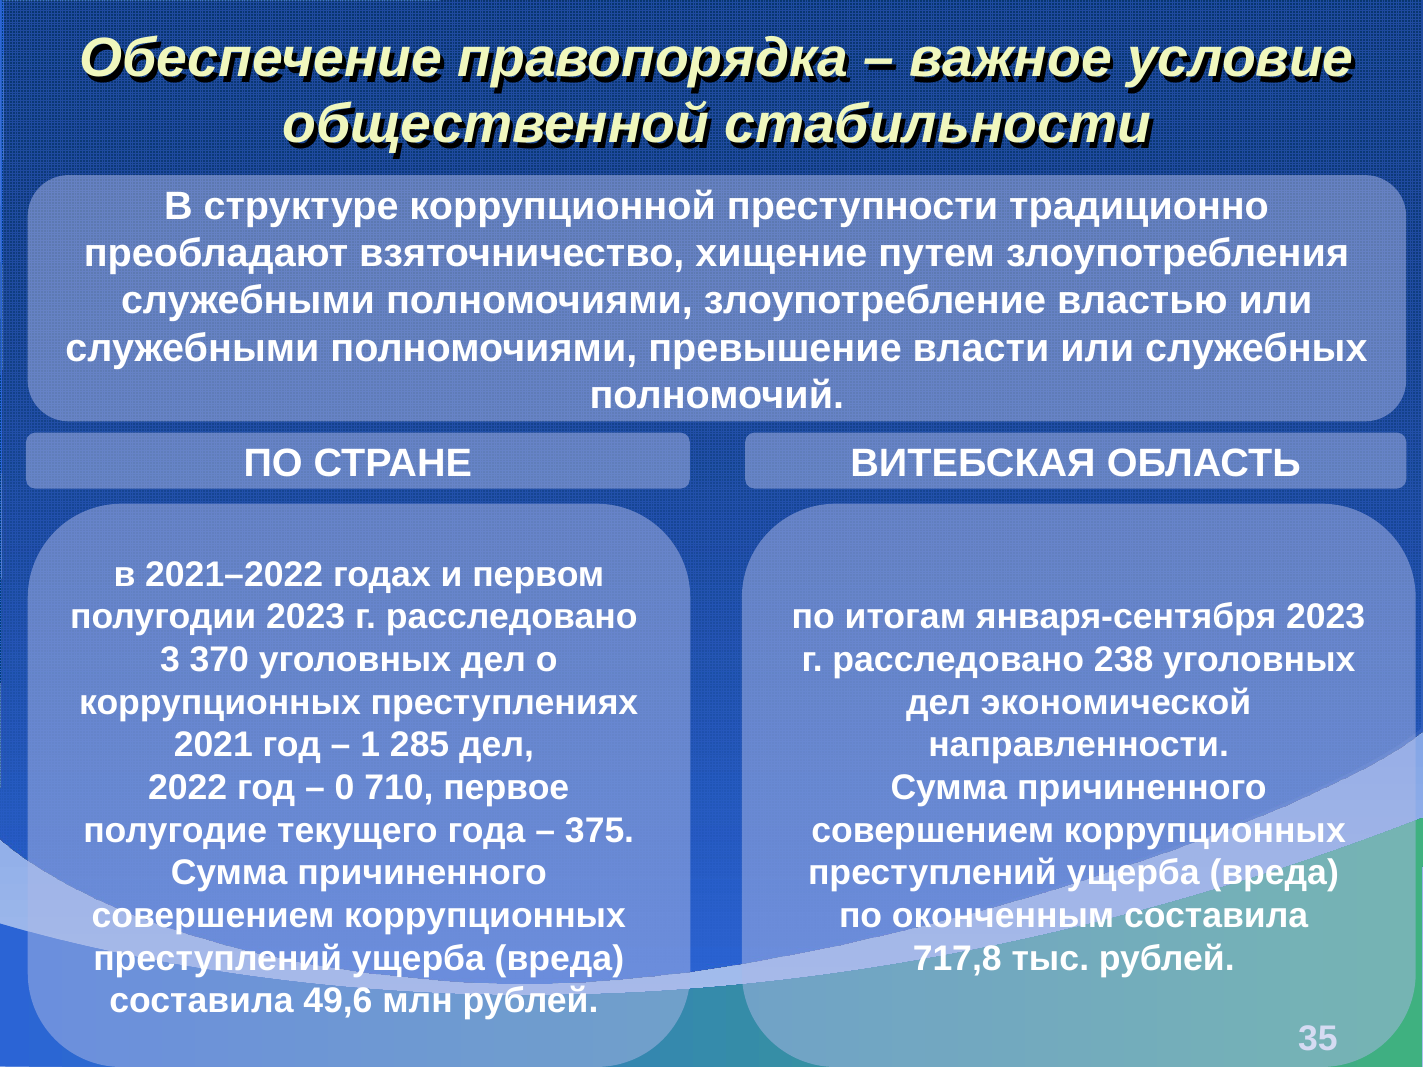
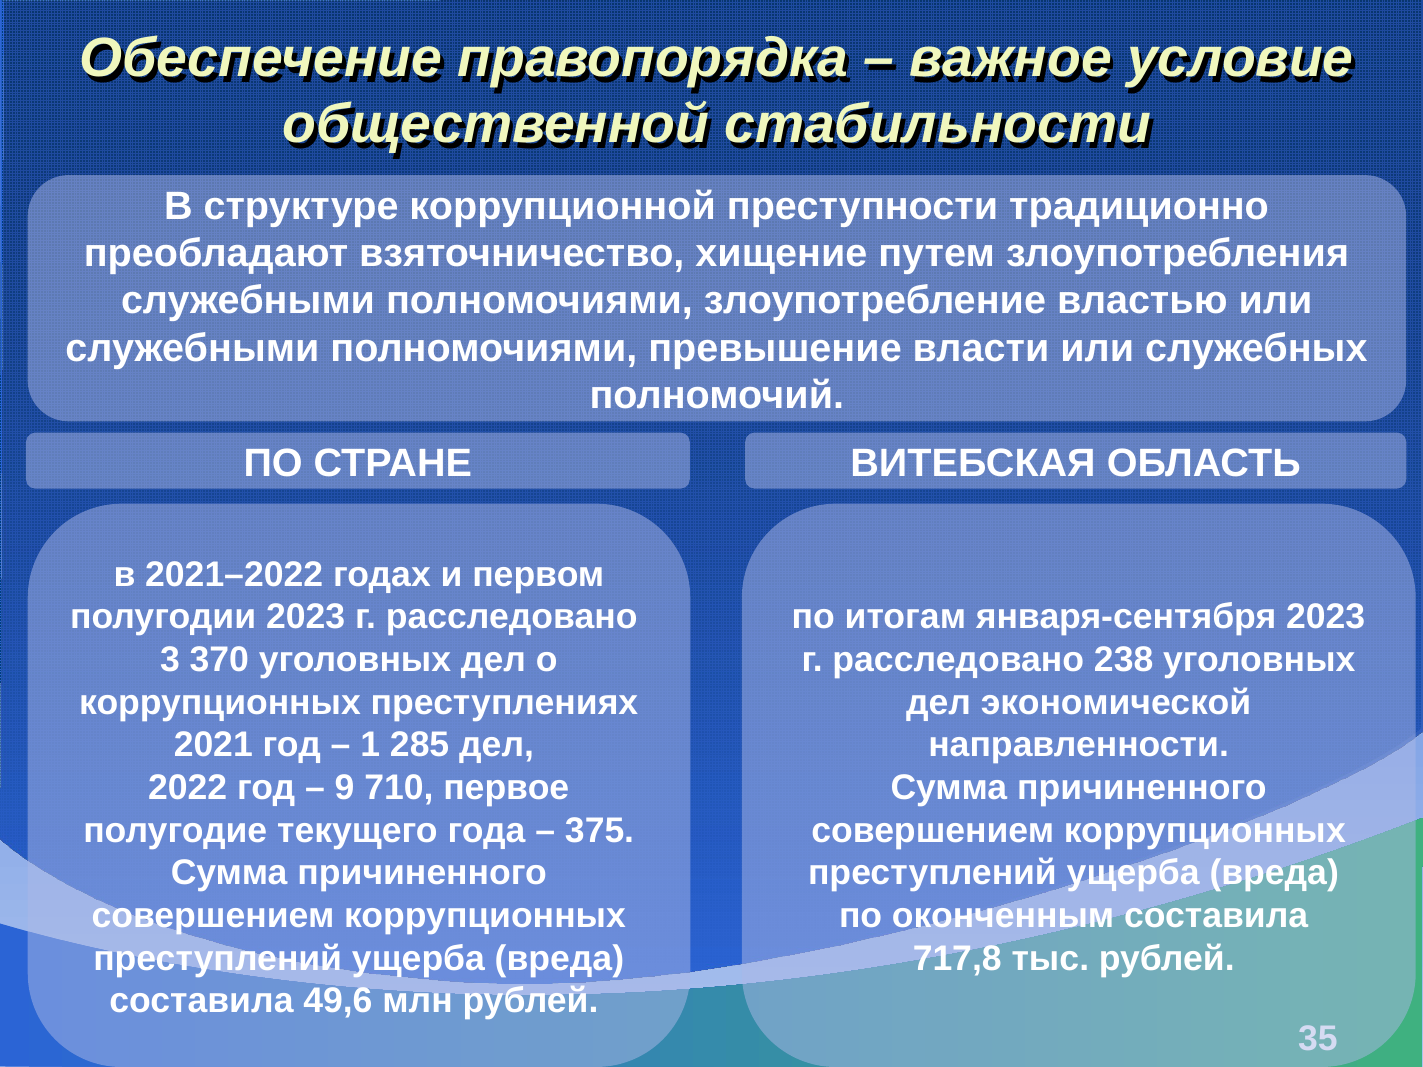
0: 0 -> 9 (345, 788)
